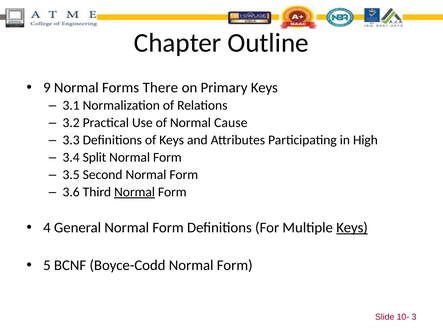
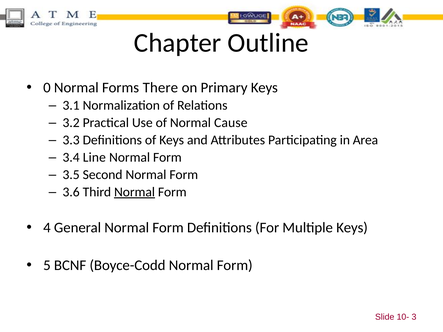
9: 9 -> 0 (47, 88)
High: High -> Area (365, 140)
Split: Split -> Line (94, 158)
Keys underline: present -> none (352, 228)
